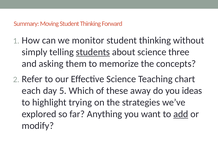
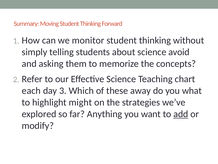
students underline: present -> none (93, 52)
three: three -> avoid (179, 52)
5: 5 -> 3 (63, 90)
ideas: ideas -> what (192, 90)
trying: trying -> might (80, 102)
